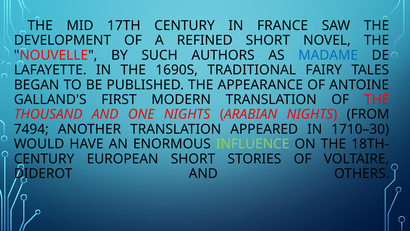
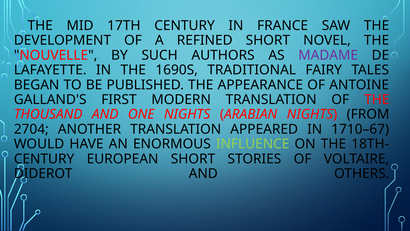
MADAME colour: blue -> purple (328, 55)
7494: 7494 -> 2704 (31, 129)
1710–30: 1710–30 -> 1710–67 (360, 129)
